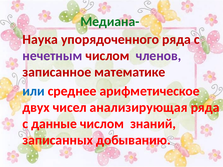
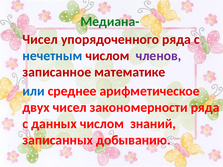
Наука: Наука -> Чисел (40, 39)
нечетным colour: purple -> blue (52, 56)
анализирующая: анализирующая -> закономерности (139, 108)
данные: данные -> данных (54, 124)
